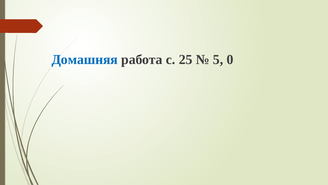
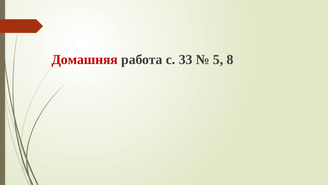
Домашняя colour: blue -> red (85, 59)
25: 25 -> 33 (186, 59)
0: 0 -> 8 (230, 59)
